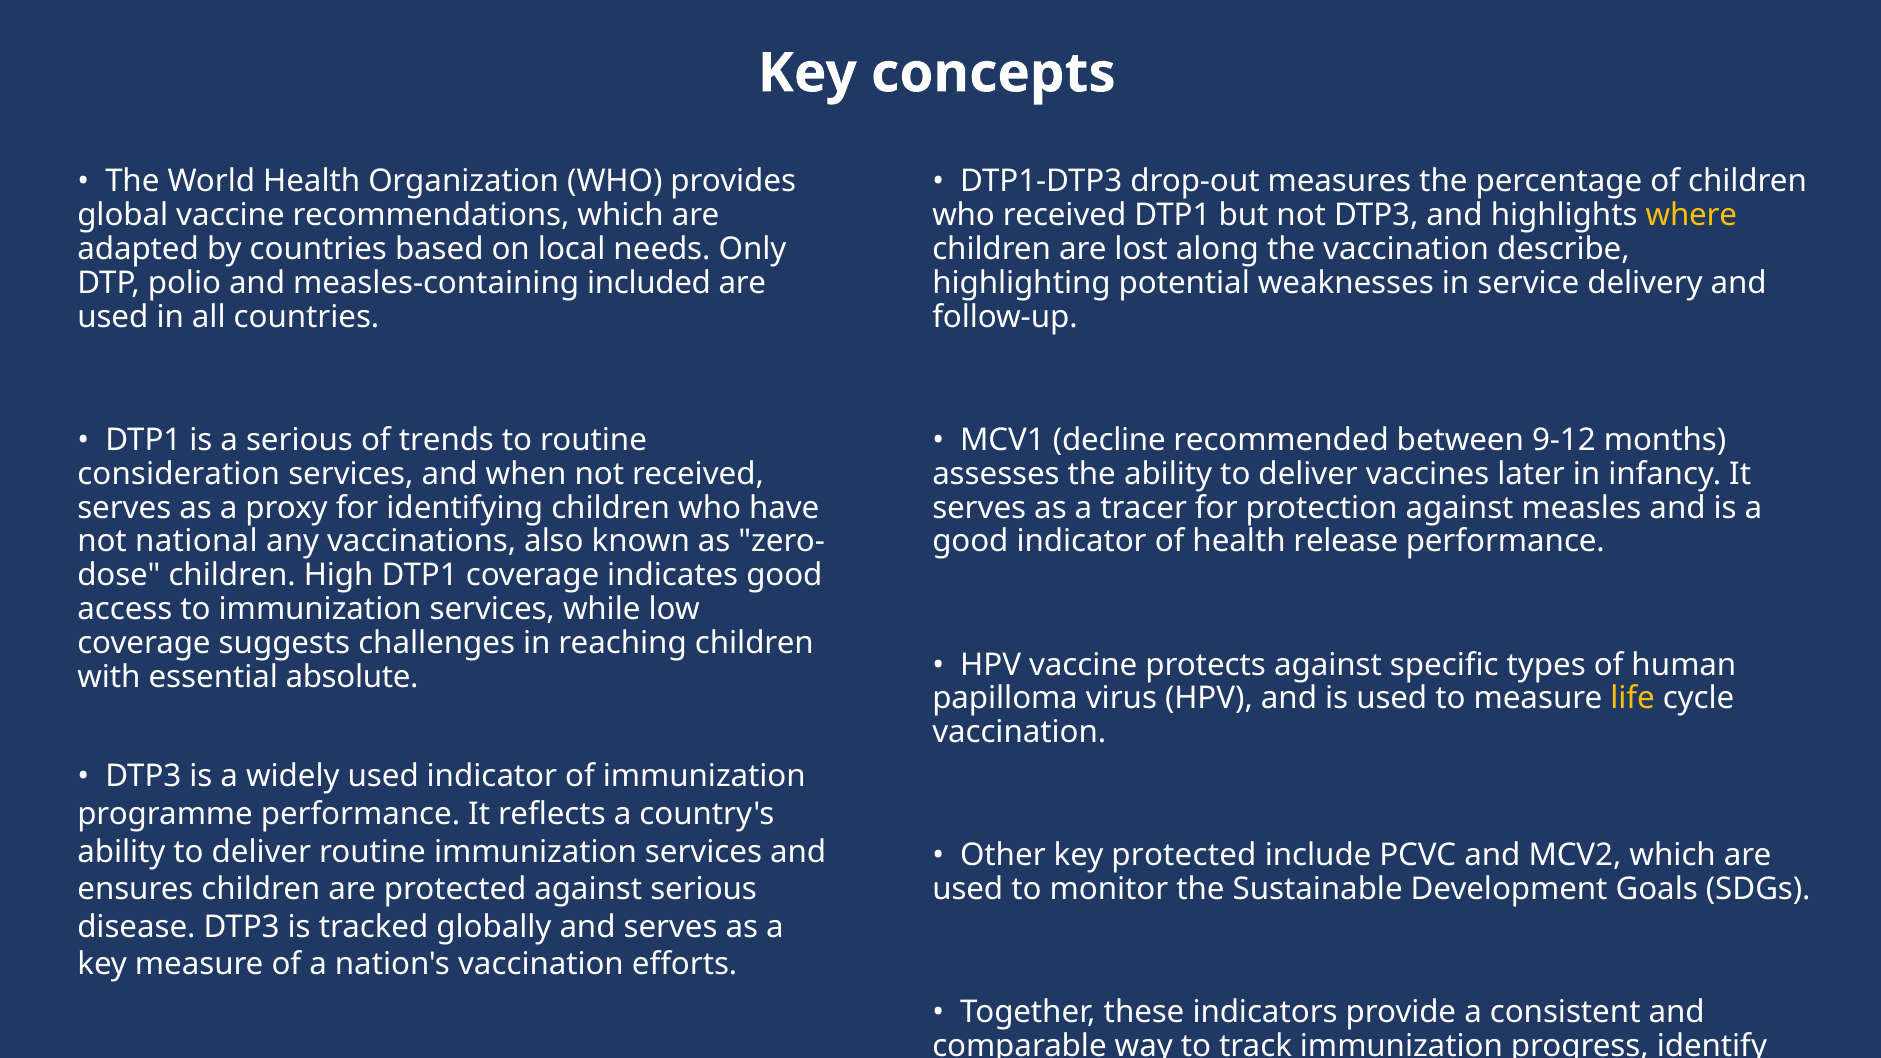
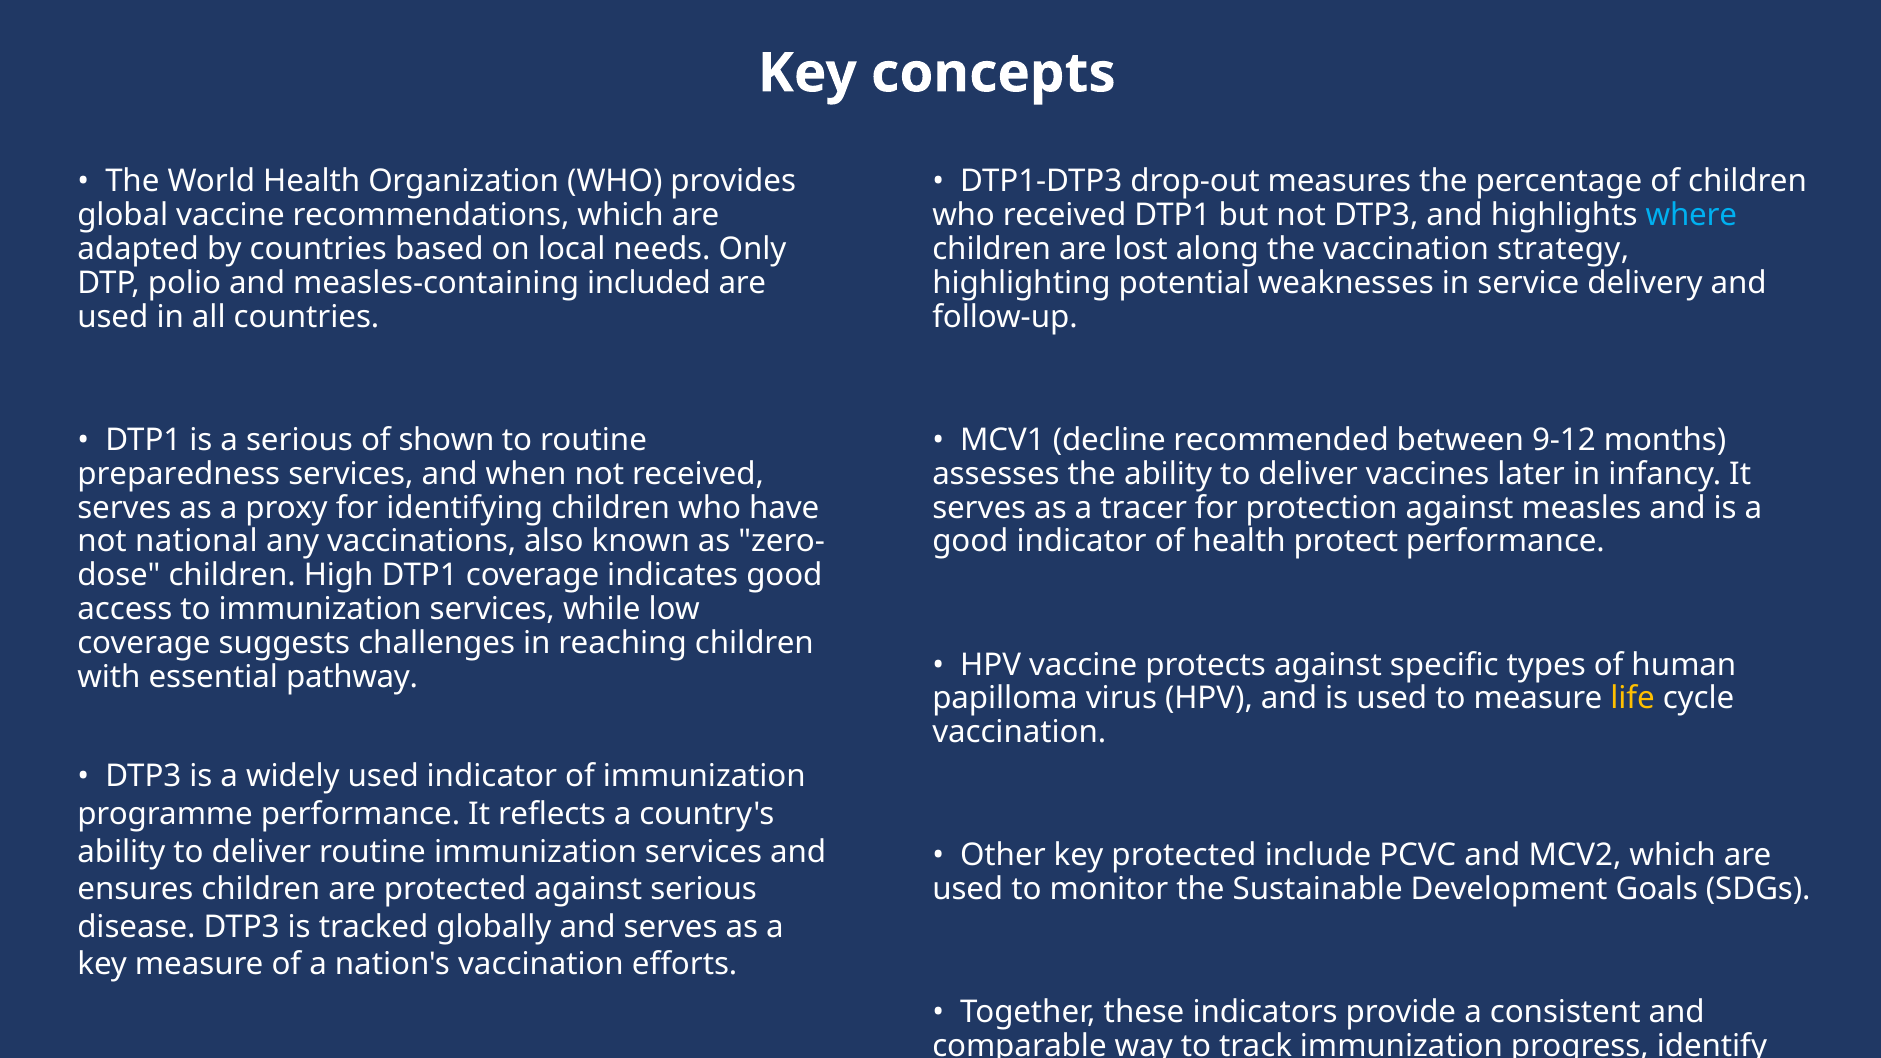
where colour: yellow -> light blue (1691, 215)
describe: describe -> strategy (1563, 249)
trends: trends -> shown (447, 440)
consideration: consideration -> preparedness (179, 474)
release: release -> protect (1346, 542)
absolute: absolute -> pathway (352, 677)
